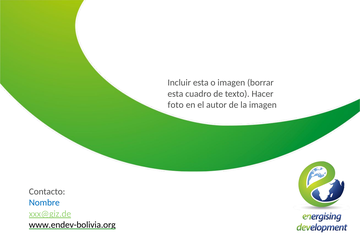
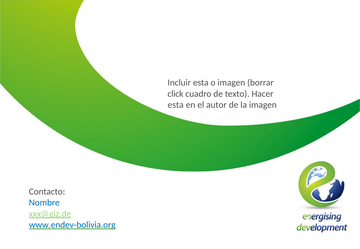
esta: esta -> click (175, 94)
foto: foto -> esta (176, 105)
www.endev-bolivia.org colour: black -> blue (72, 225)
